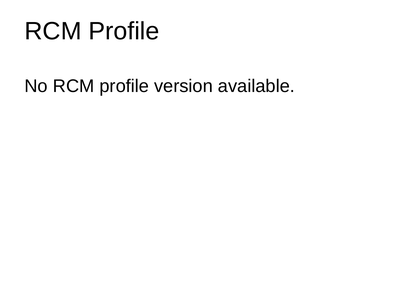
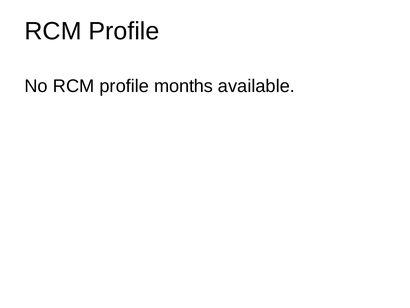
version: version -> months (184, 86)
